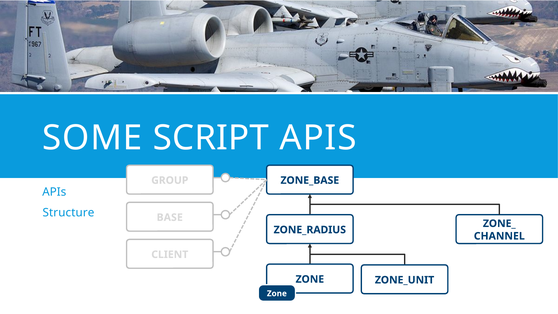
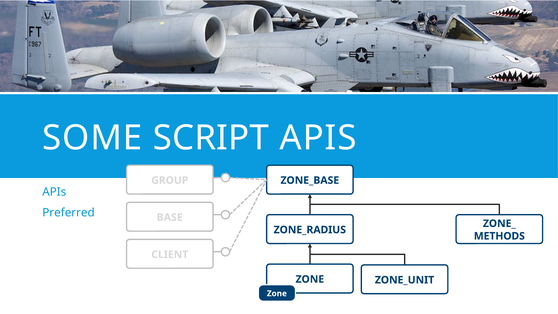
Structure: Structure -> Preferred (68, 213)
CHANNEL: CHANNEL -> METHODS (499, 236)
